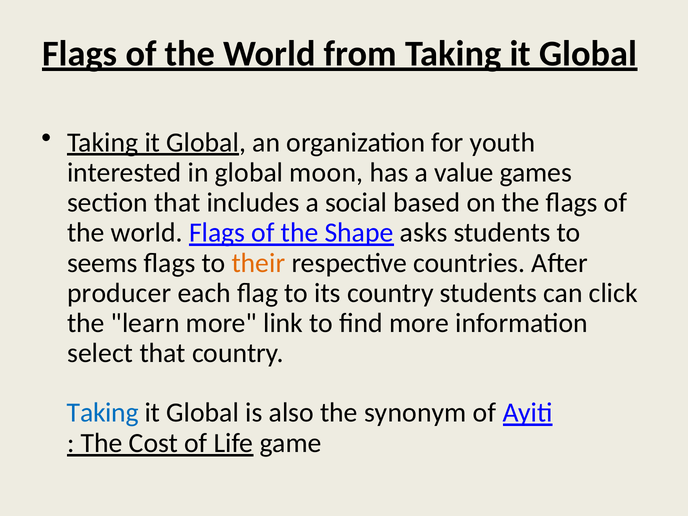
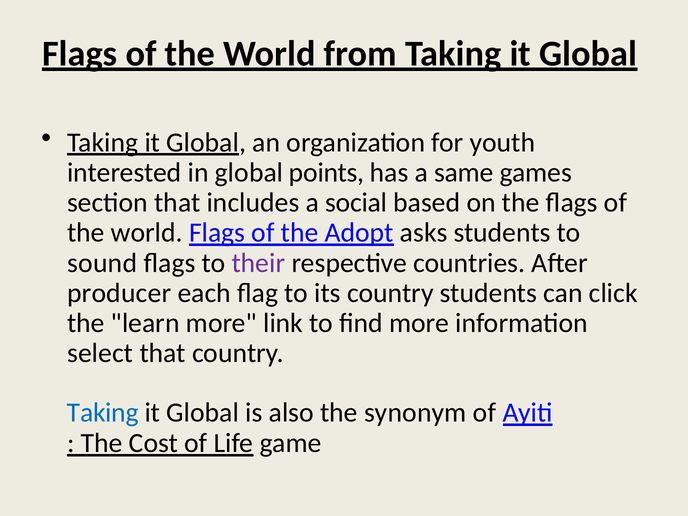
moon: moon -> points (327, 173)
value: value -> same (464, 173)
Shape: Shape -> Adopt (359, 233)
seems: seems -> sound (102, 263)
their colour: orange -> purple (258, 263)
